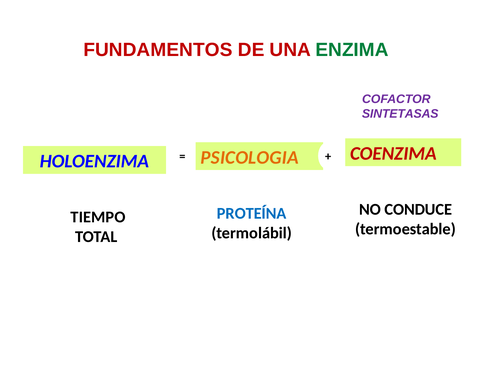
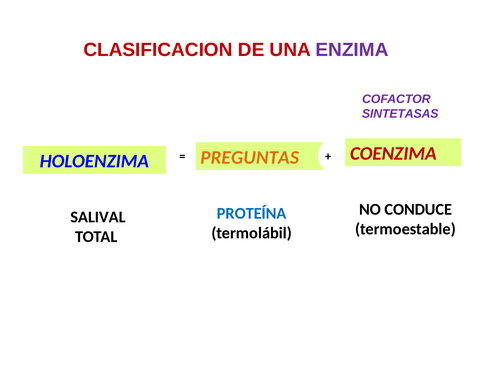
FUNDAMENTOS: FUNDAMENTOS -> CLASIFICACION (158, 50)
ENZIMA colour: green -> purple (352, 50)
PSICOLOGIA: PSICOLOGIA -> PREGUNTAS (250, 157)
TIEMPO: TIEMPO -> SALIVAL (98, 217)
